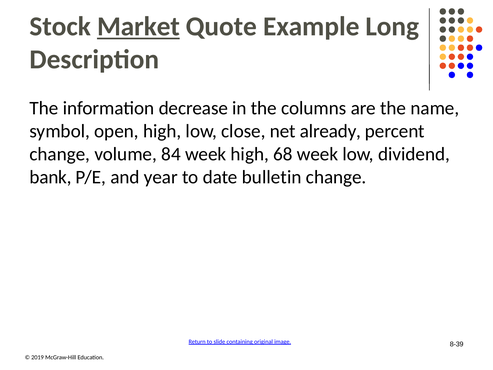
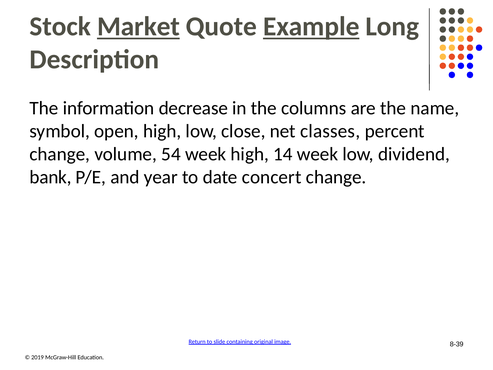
Example underline: none -> present (311, 27)
already: already -> classes (330, 131)
84: 84 -> 54 (171, 154)
68: 68 -> 14 (283, 154)
bulletin: bulletin -> concert (272, 177)
